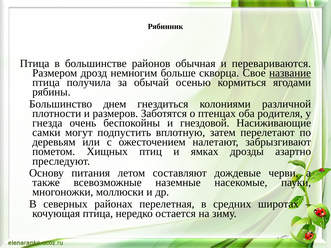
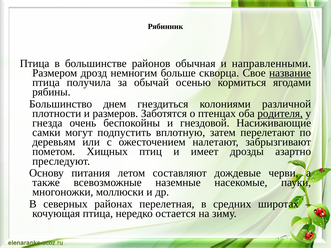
перевариваются: перевариваются -> направленными (271, 64)
родителя underline: none -> present (280, 114)
ямках: ямках -> имеет (205, 152)
